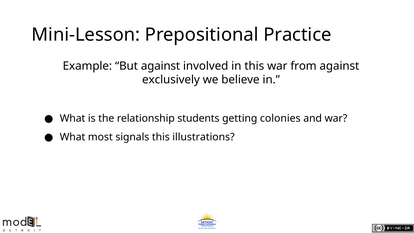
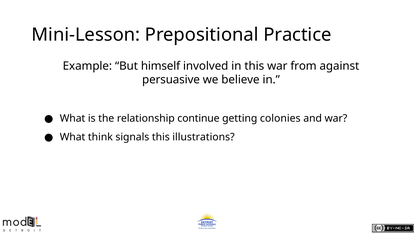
But against: against -> himself (161, 66)
exclusively: exclusively -> persuasive (171, 80)
students: students -> continue (198, 118)
most: most -> think (100, 137)
